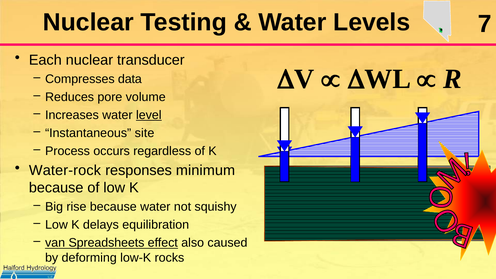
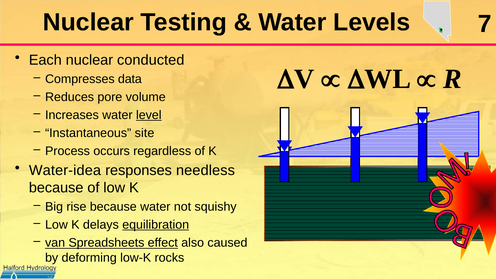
transducer: transducer -> conducted (151, 60)
Water-rock: Water-rock -> Water-idea (65, 170)
minimum: minimum -> needless (205, 170)
equilibration underline: none -> present (156, 225)
